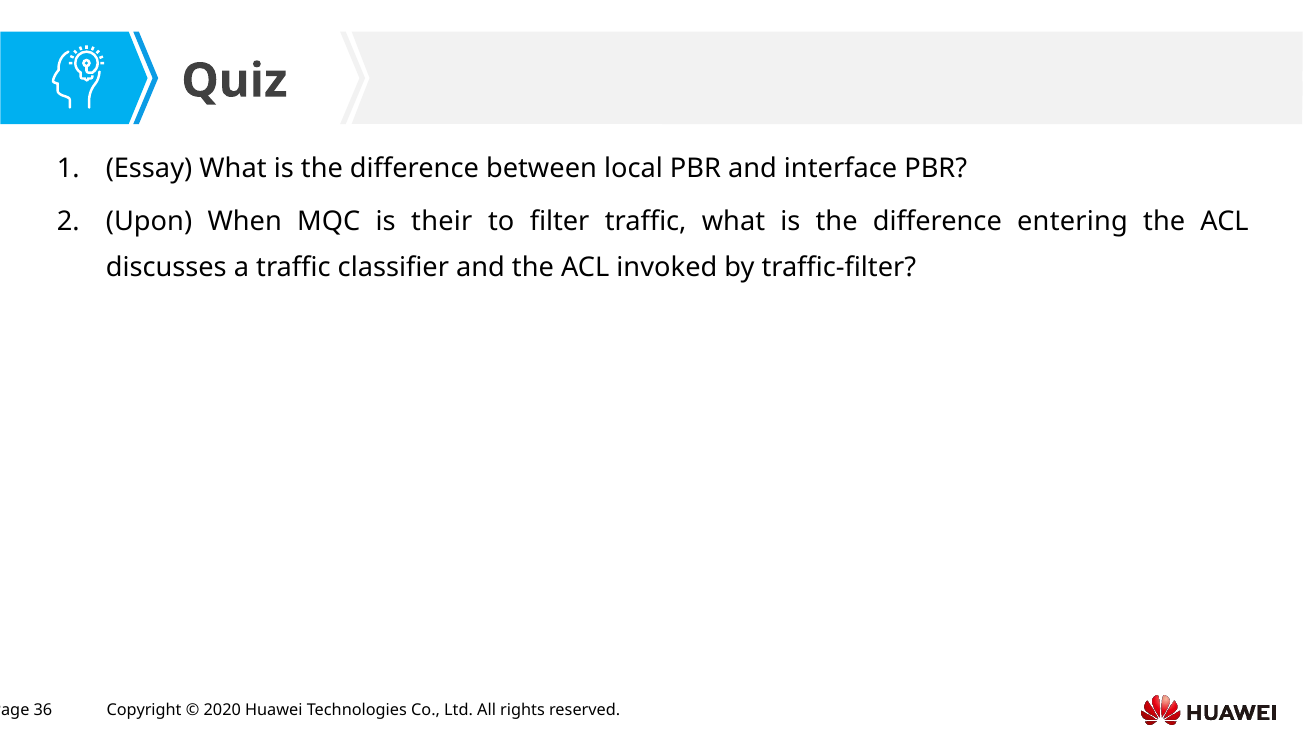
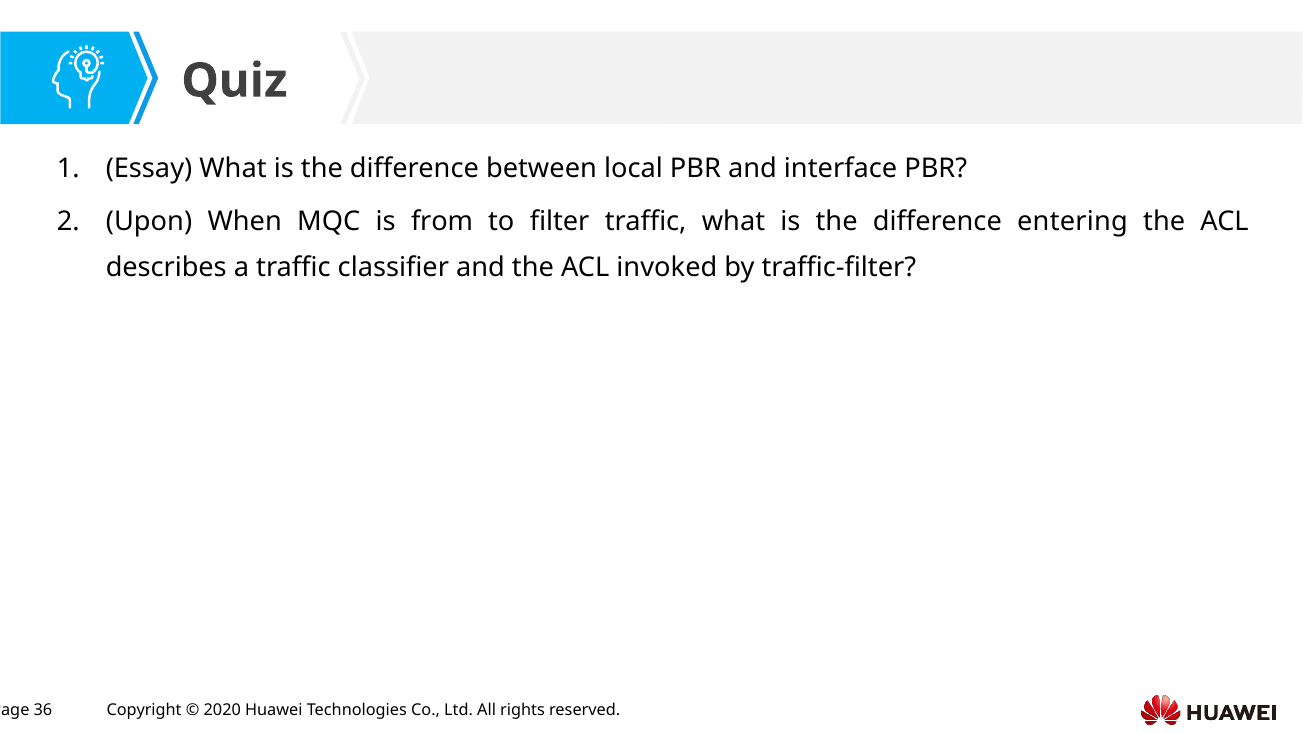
their: their -> from (442, 222)
discusses: discusses -> describes (166, 268)
